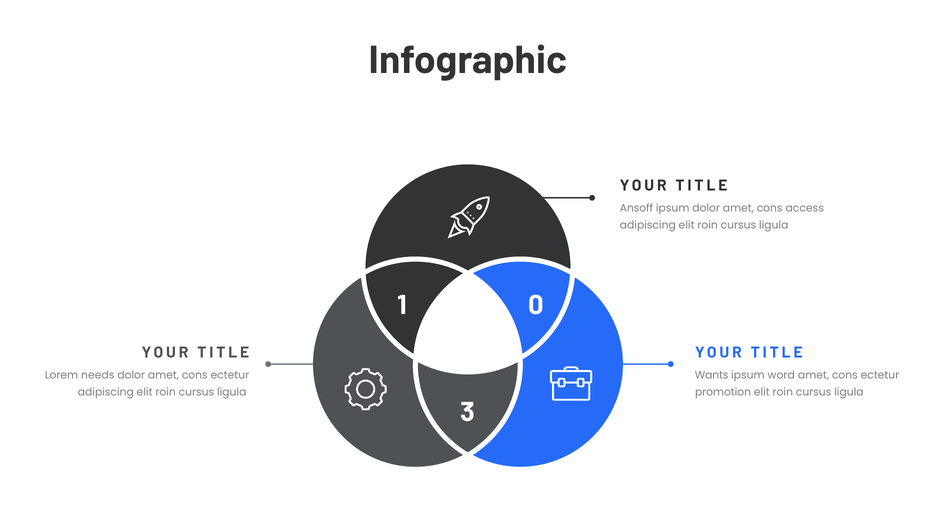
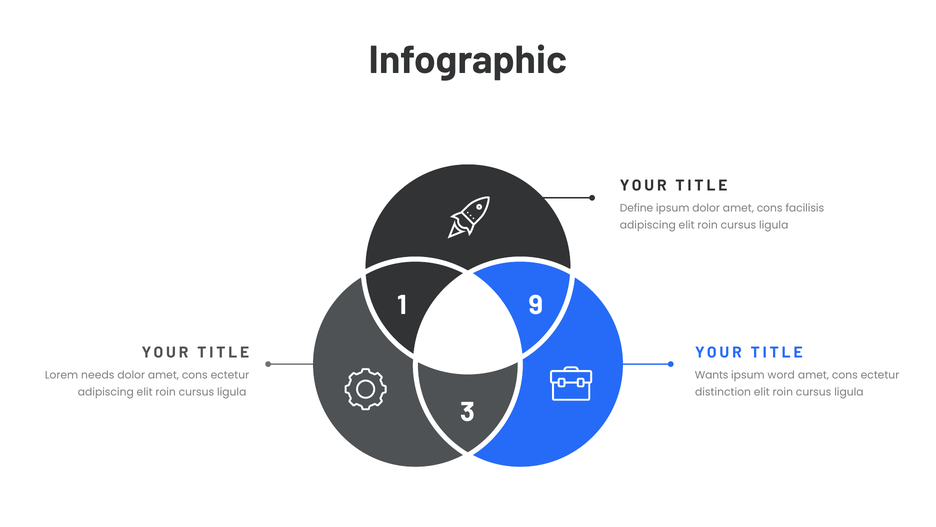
Ansoff: Ansoff -> Define (636, 208)
access: access -> facilisis (805, 208)
0: 0 -> 9 (536, 305)
promotion: promotion -> distinction (723, 392)
